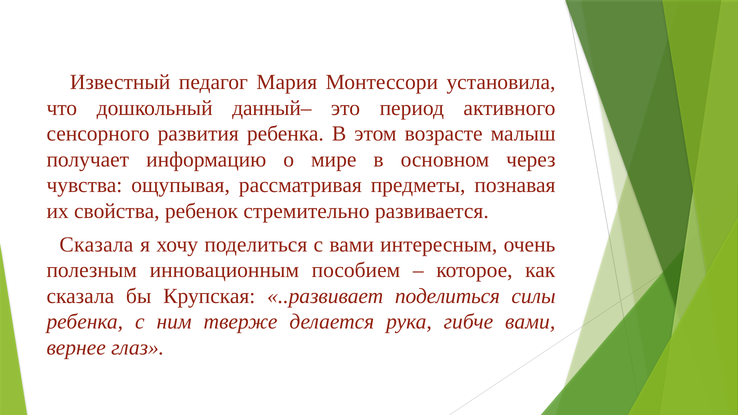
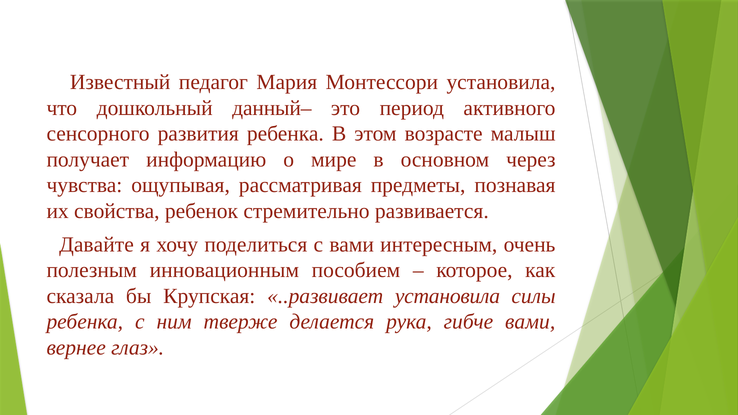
Сказала: Сказала -> Давайте (97, 245)
..развивает поделиться: поделиться -> установила (447, 296)
